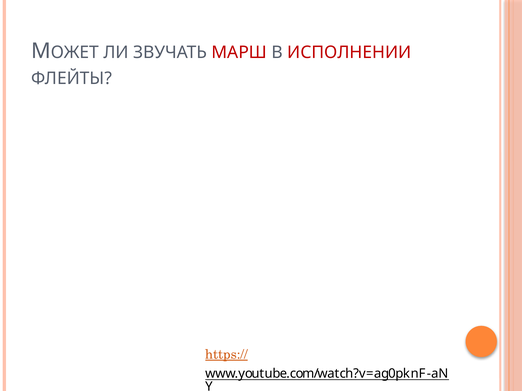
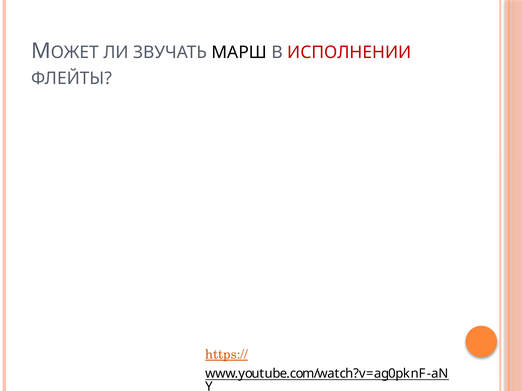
МАРШ colour: red -> black (239, 53)
